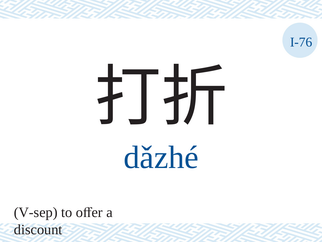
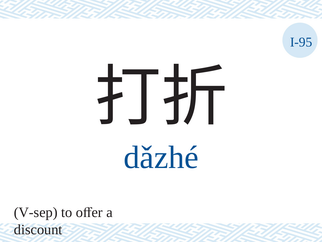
I-76: I-76 -> I-95 (301, 42)
